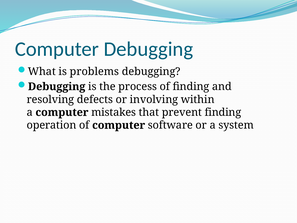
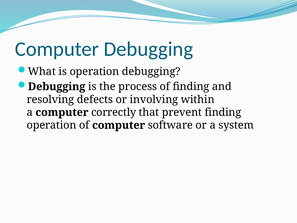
is problems: problems -> operation (94, 72)
mistakes: mistakes -> correctly (114, 112)
